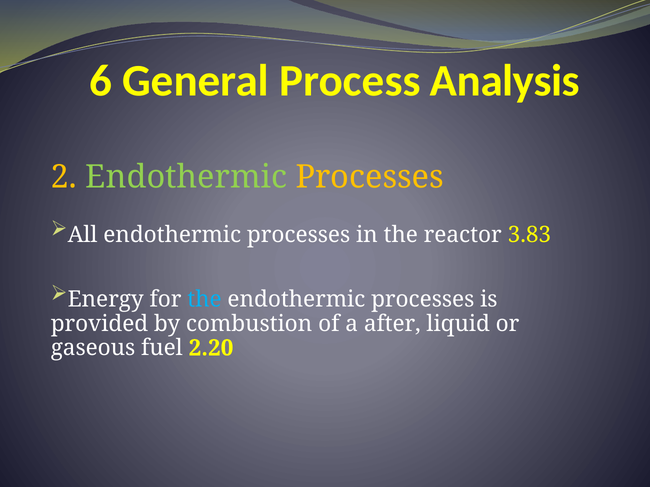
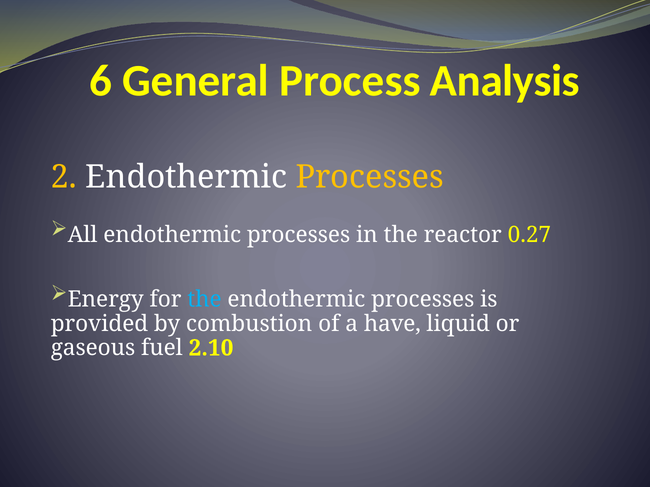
Endothermic colour: light green -> white (186, 177)
3.83: 3.83 -> 0.27 (529, 235)
after: after -> have (392, 324)
2.20: 2.20 -> 2.10 (211, 348)
